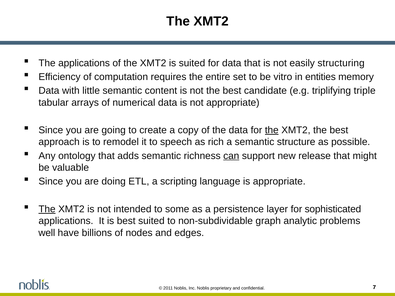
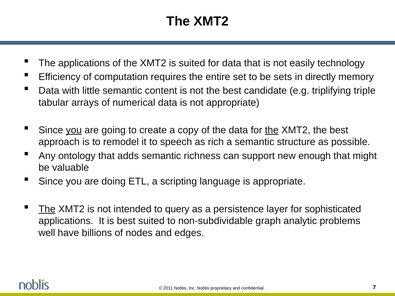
structuring: structuring -> technology (341, 63)
vitro: vitro -> sets (283, 77)
entities: entities -> directly (320, 77)
you underline: none -> present (74, 130)
can underline: present -> none (231, 156)
release: release -> enough (315, 156)
some: some -> query (177, 209)
